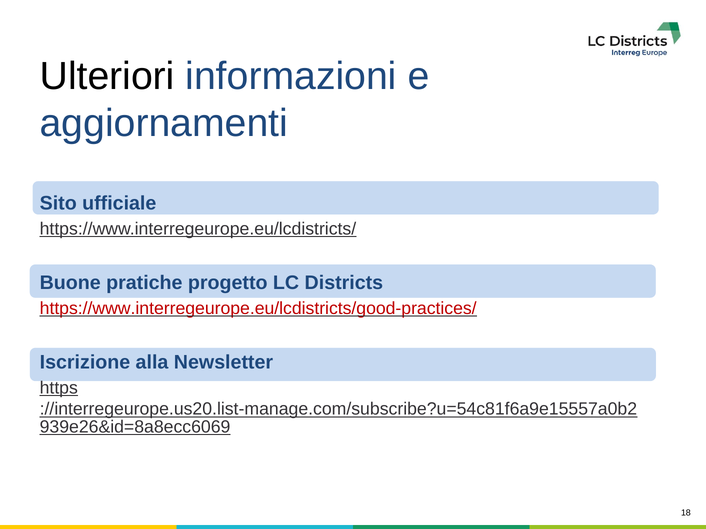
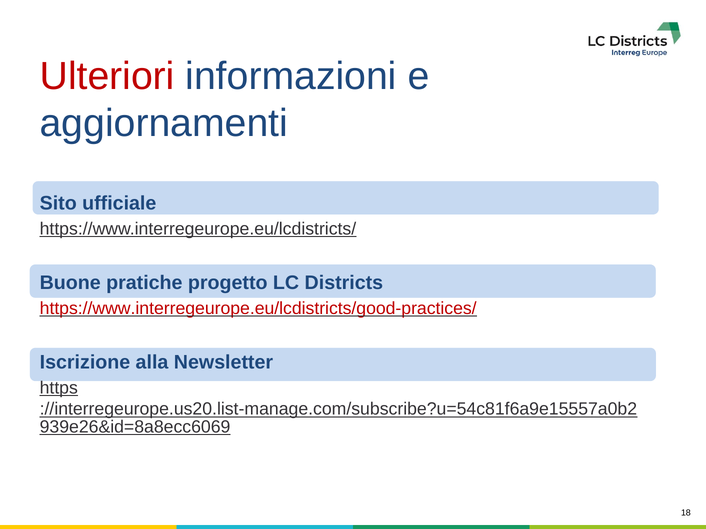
Ulteriori colour: black -> red (107, 77)
